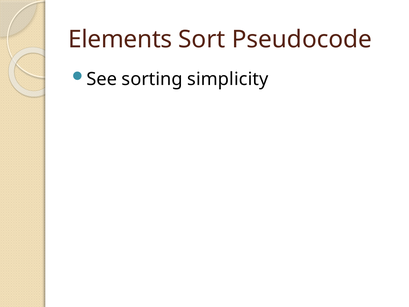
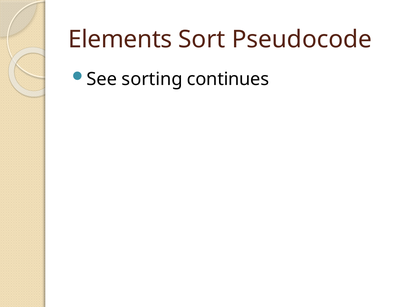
simplicity: simplicity -> continues (228, 79)
